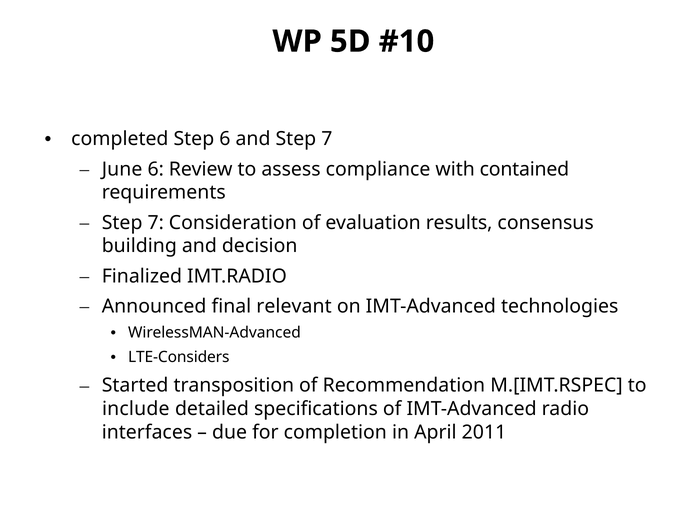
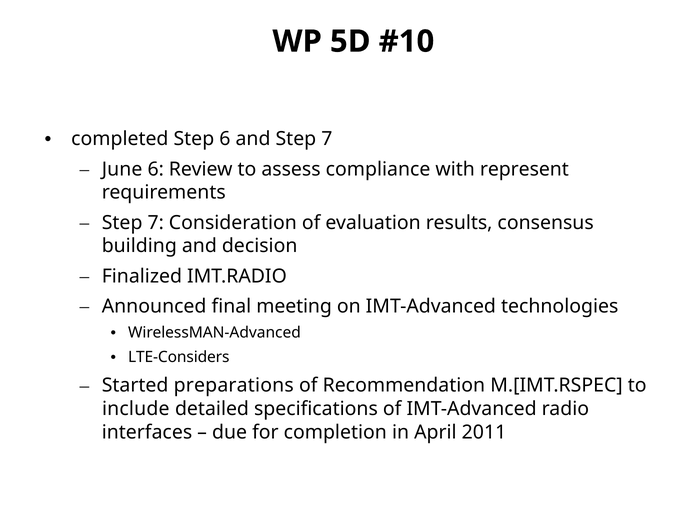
contained: contained -> represent (524, 169)
relevant: relevant -> meeting (294, 306)
transposition: transposition -> preparations (234, 385)
